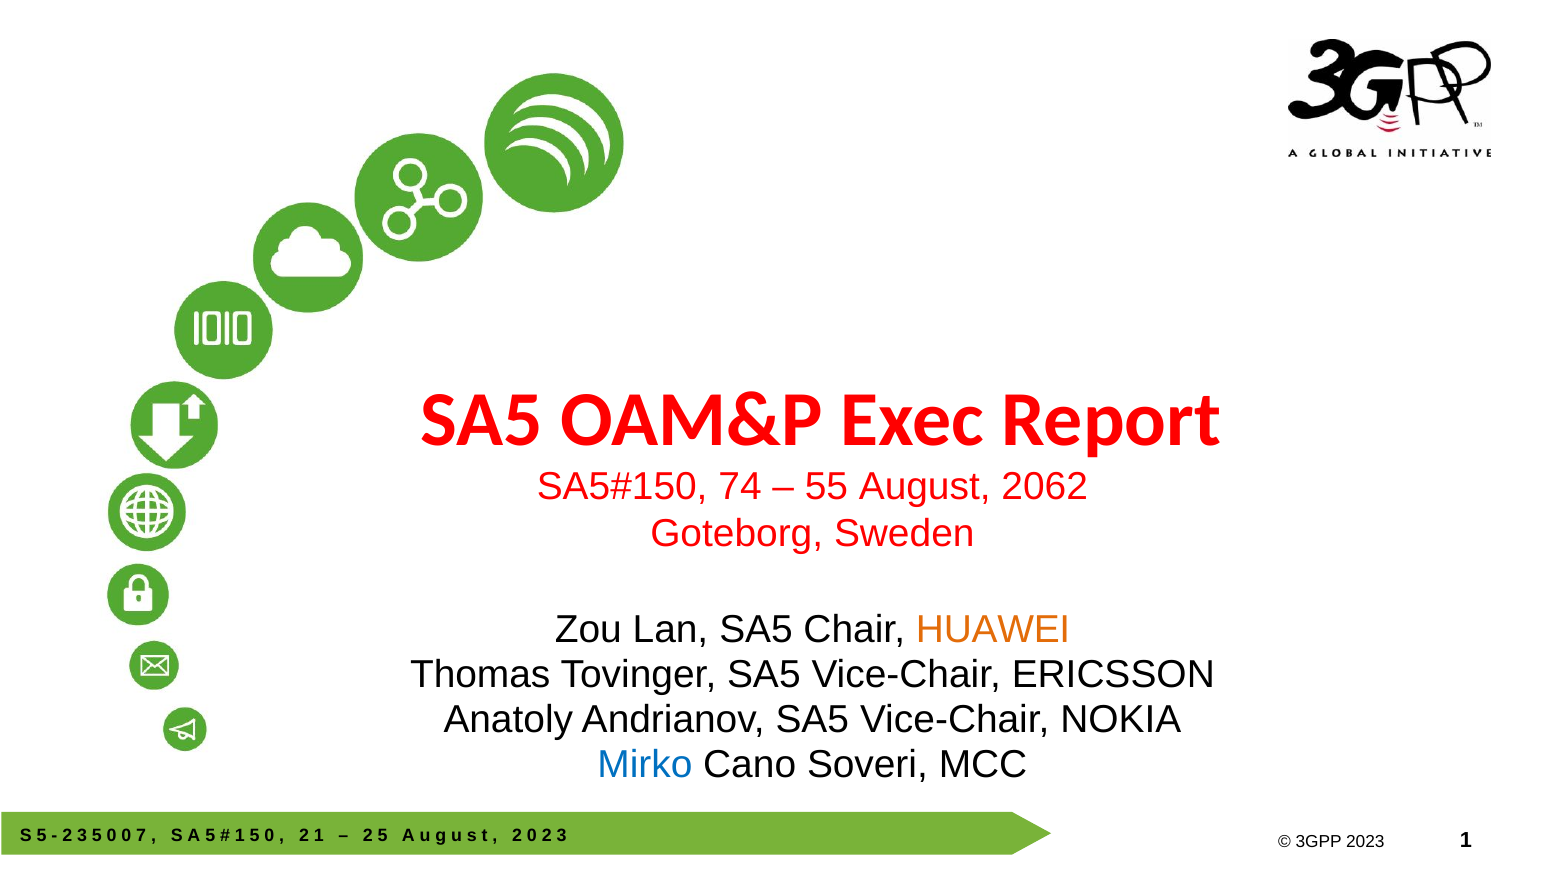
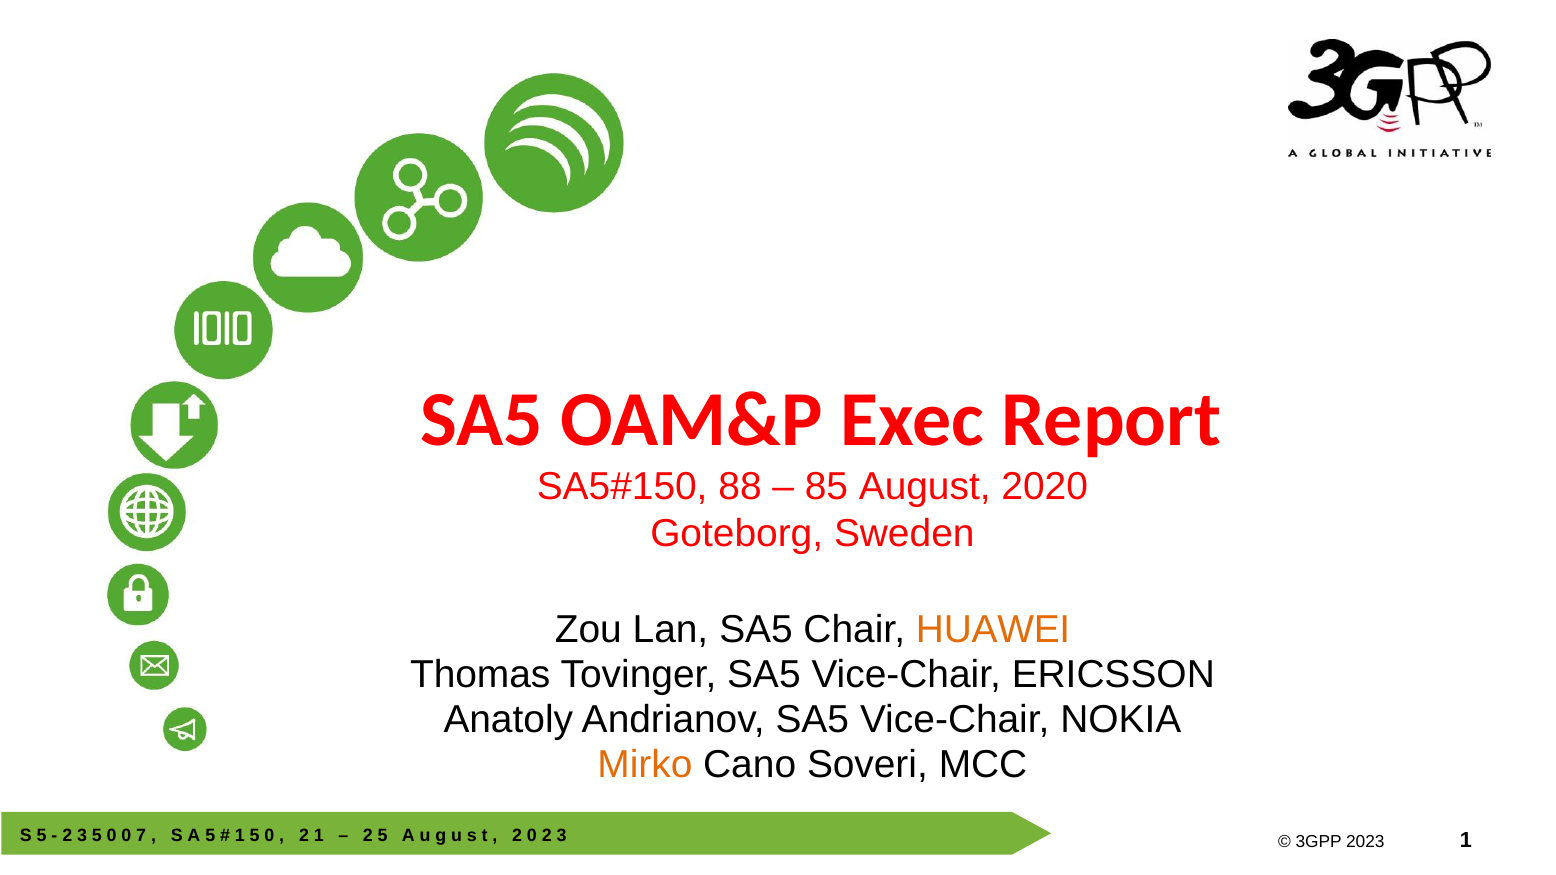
74: 74 -> 88 (740, 487)
55: 55 -> 85 (826, 487)
2062: 2062 -> 2020 (1045, 487)
Mirko colour: blue -> orange (645, 765)
